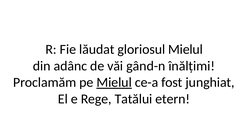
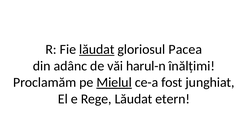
lăudat underline: none -> present (97, 50)
gloriosul Mielul: Mielul -> Pacea (185, 50)
gând-n: gând-n -> harul-n (146, 66)
Rege Tatălui: Tatălui -> Lăudat (134, 99)
